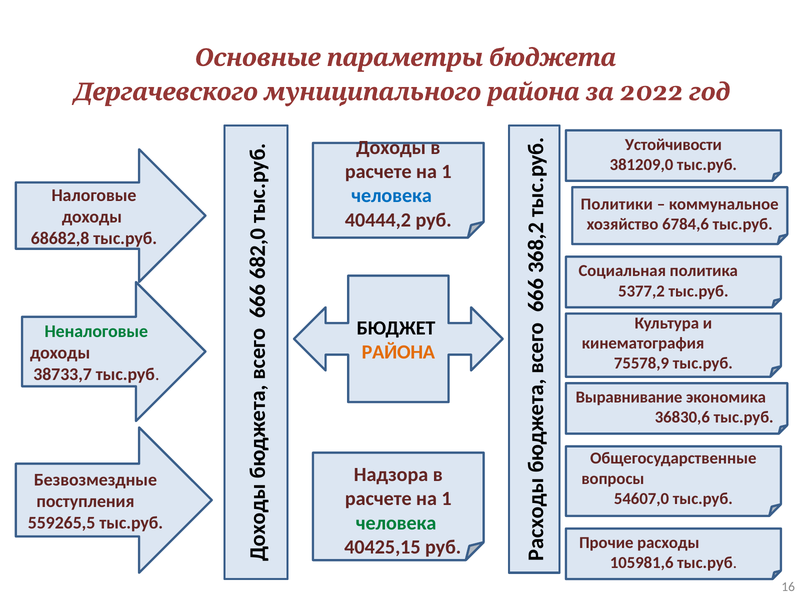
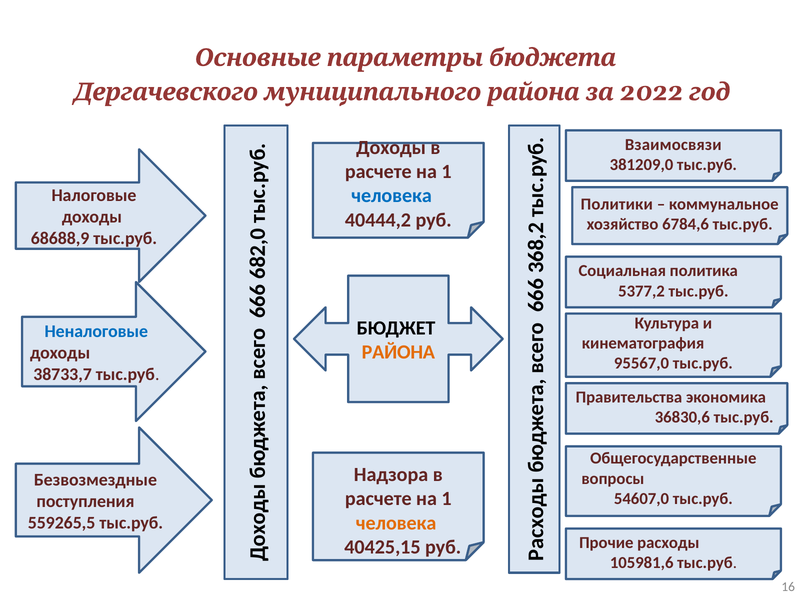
Устойчивости: Устойчивости -> Взаимосвязи (673, 145)
68682,8: 68682,8 -> 68688,9 (60, 238)
Неналоговые colour: green -> blue (96, 332)
75578,9: 75578,9 -> 95567,0 (641, 363)
Выравнивание: Выравнивание -> Правительства (629, 397)
человека colour: green -> orange (396, 523)
